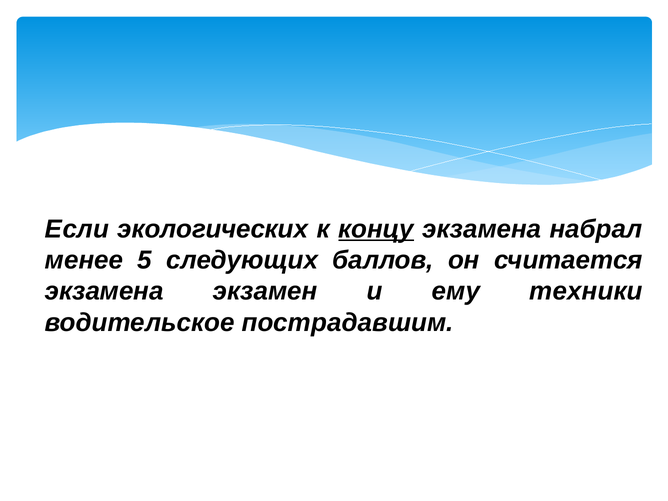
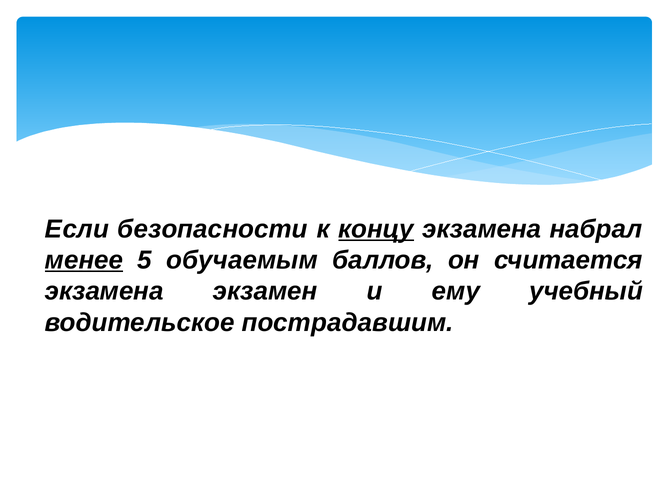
экологических: экологических -> безопасности (213, 229)
менее underline: none -> present (84, 260)
следующих: следующих -> обучаемым (242, 260)
техники: техники -> учебный (586, 291)
